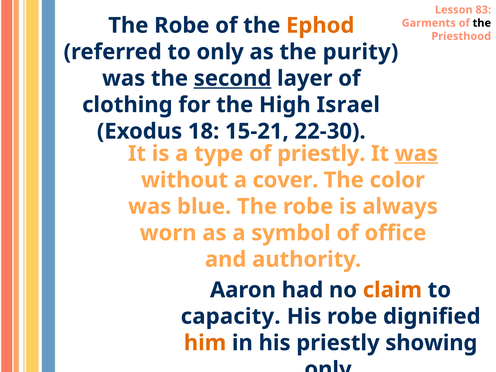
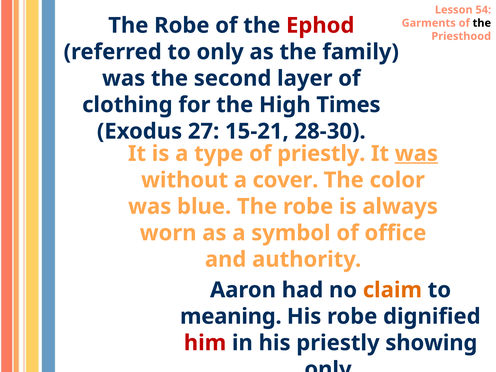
83: 83 -> 54 (483, 10)
Ephod colour: orange -> red (320, 25)
purity: purity -> family (361, 52)
second underline: present -> none (233, 78)
Israel: Israel -> Times (348, 105)
18: 18 -> 27 (204, 131)
22-30: 22-30 -> 28-30 (330, 131)
capacity: capacity -> meaning (231, 316)
him colour: orange -> red (205, 343)
